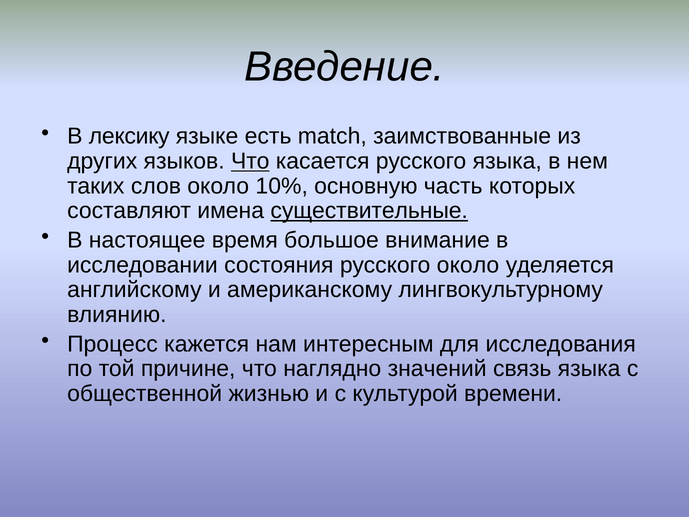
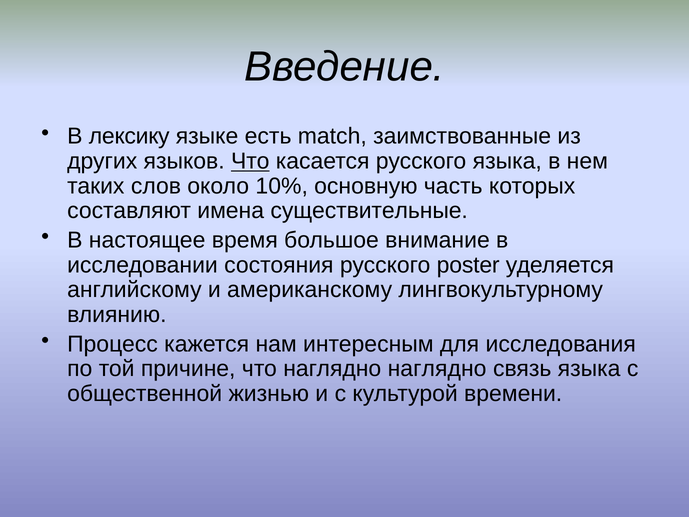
существительные underline: present -> none (369, 211)
русского около: около -> poster (468, 265)
наглядно значений: значений -> наглядно (437, 369)
